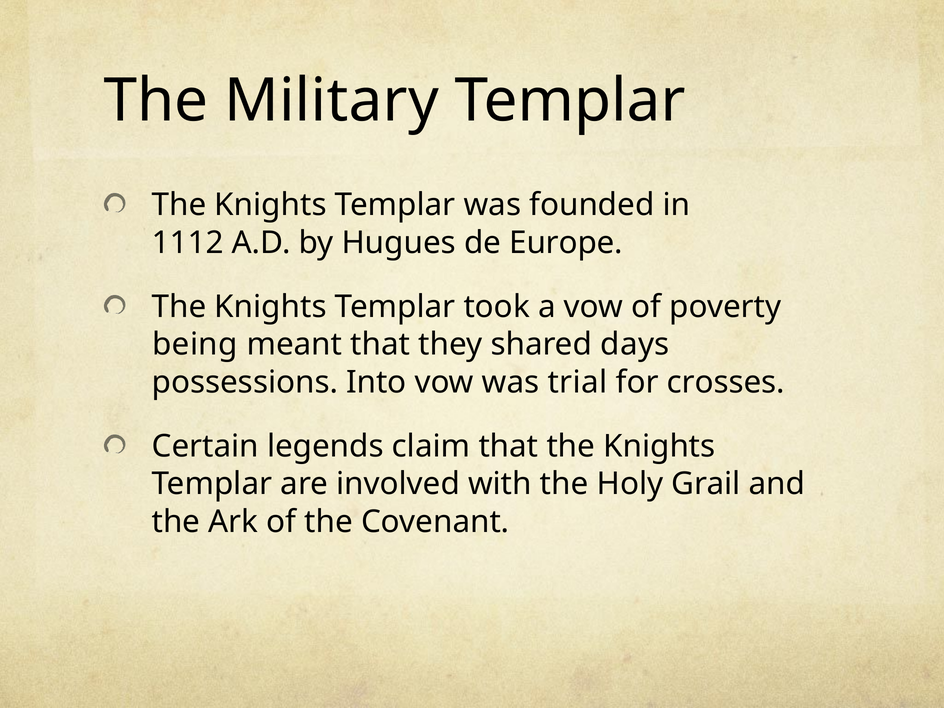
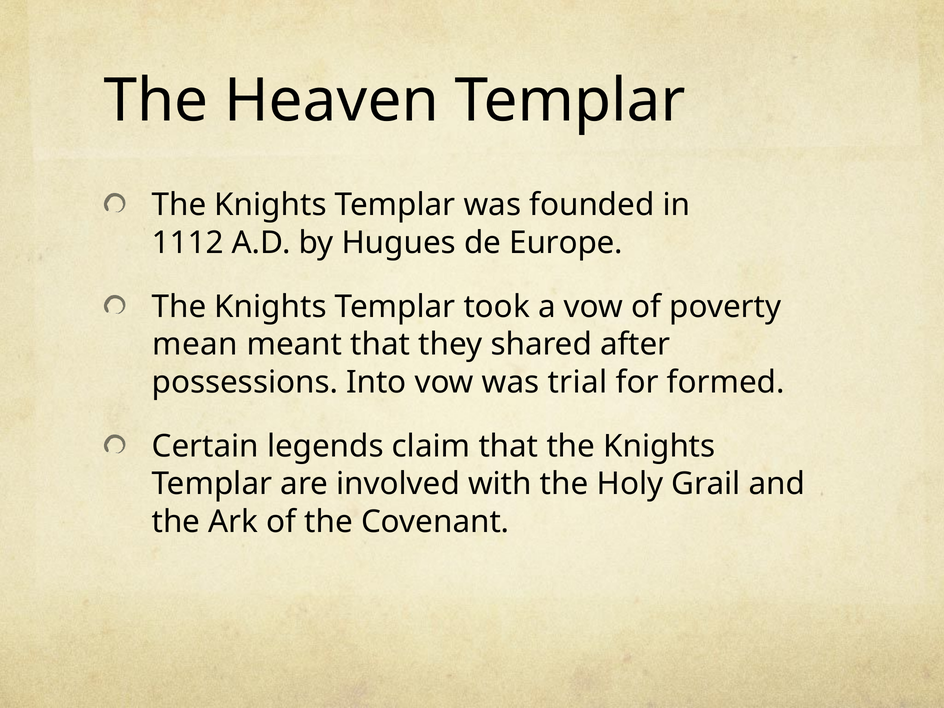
Military: Military -> Heaven (332, 101)
being: being -> mean (195, 344)
days: days -> after (635, 344)
crosses: crosses -> formed (726, 382)
